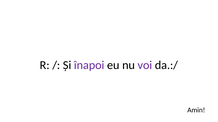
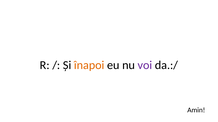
înapoi colour: purple -> orange (89, 65)
